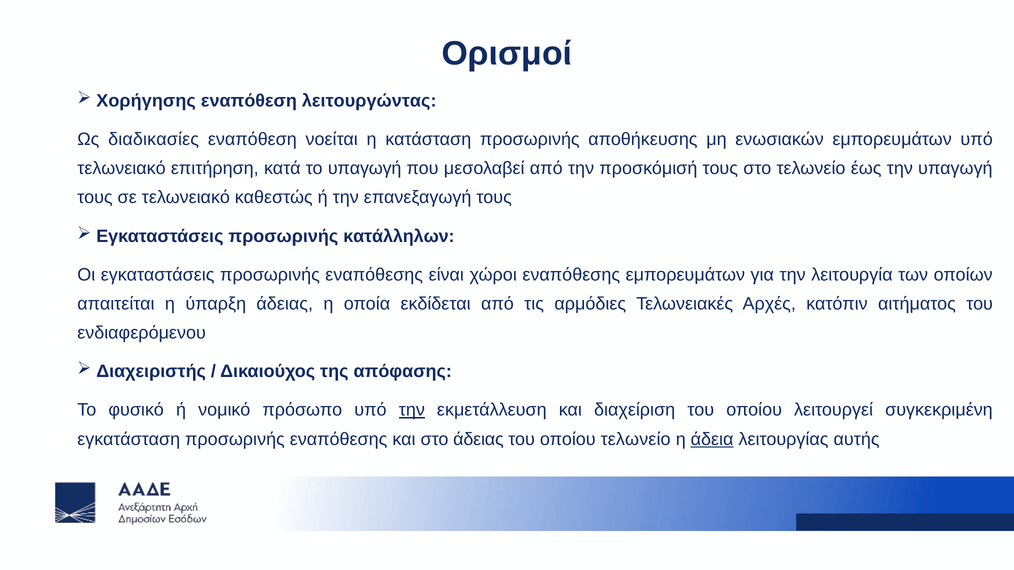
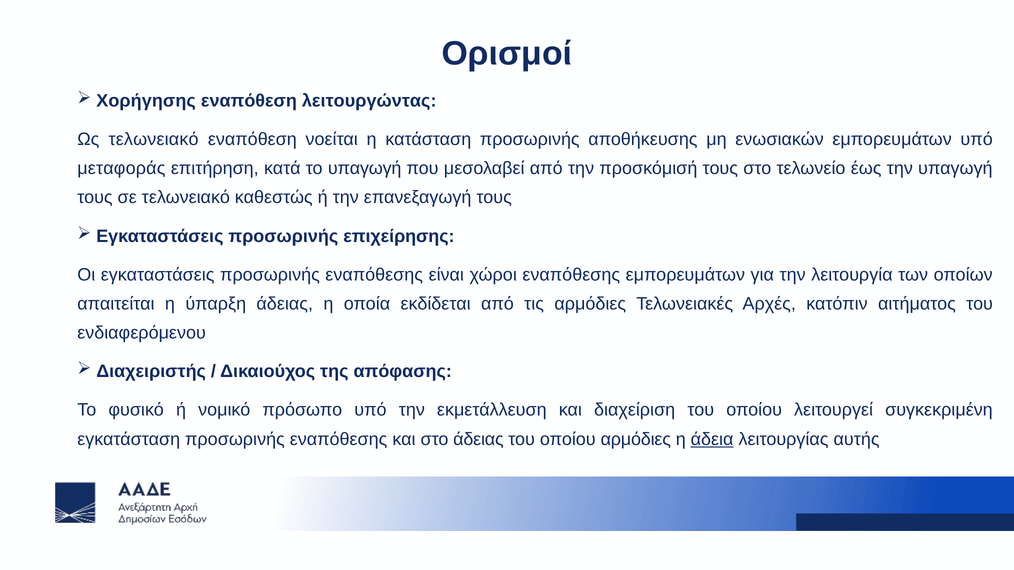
Ως διαδικασίες: διαδικασίες -> τελωνειακό (154, 139)
τελωνειακό: τελωνειακό -> μεταφοράς (121, 169)
κατάλληλων: κατάλληλων -> επιχείρησης (399, 236)
την underline: present -> none (412, 410)
οποίου τελωνείο: τελωνείο -> αρμόδιες (636, 439)
